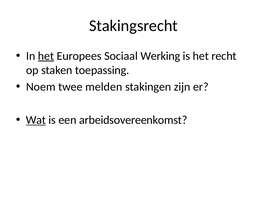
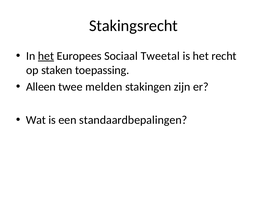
Werking: Werking -> Tweetal (160, 56)
Noem: Noem -> Alleen (41, 87)
Wat underline: present -> none (36, 120)
arbeidsovereenkomst: arbeidsovereenkomst -> standaardbepalingen (133, 120)
